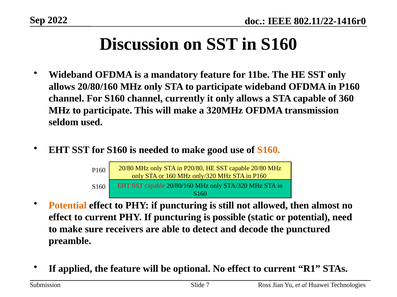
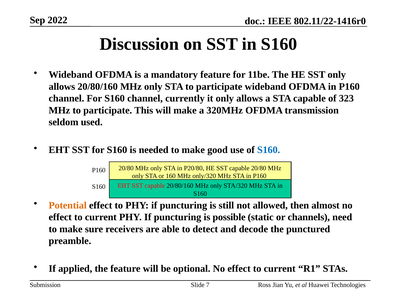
360: 360 -> 323 (346, 99)
S160 colour: orange -> blue (269, 150)
or potential: potential -> channels (309, 218)
